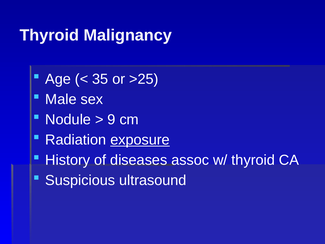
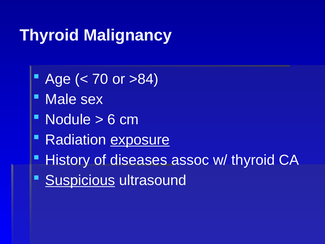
35: 35 -> 70 (100, 79)
>25: >25 -> >84 (144, 79)
9: 9 -> 6 (111, 119)
Suspicious underline: none -> present (80, 180)
